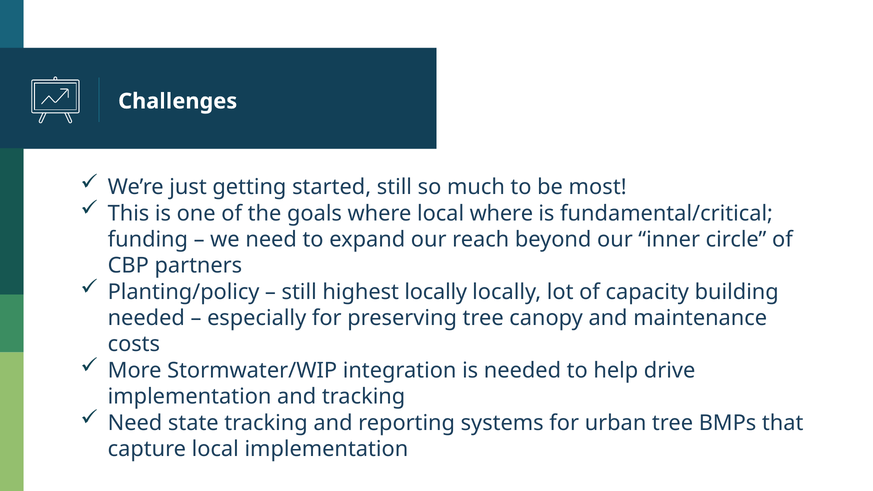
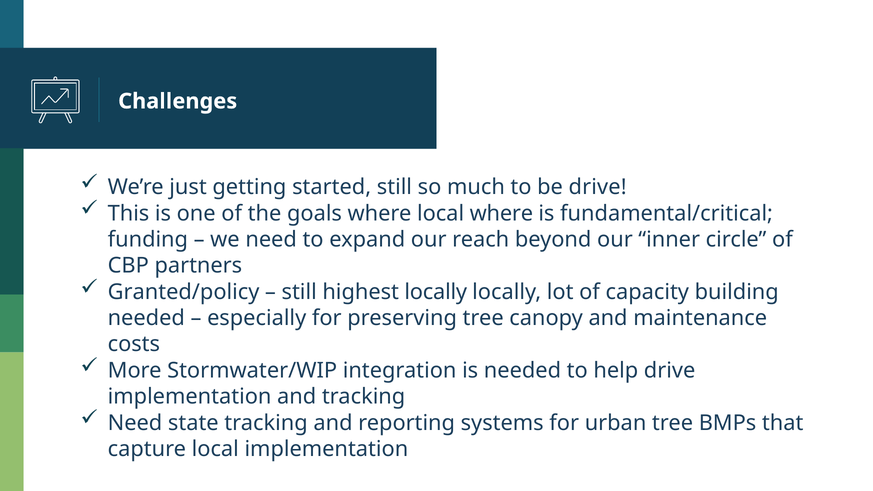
be most: most -> drive (598, 187)
Planting/policy: Planting/policy -> Granted/policy (184, 292)
